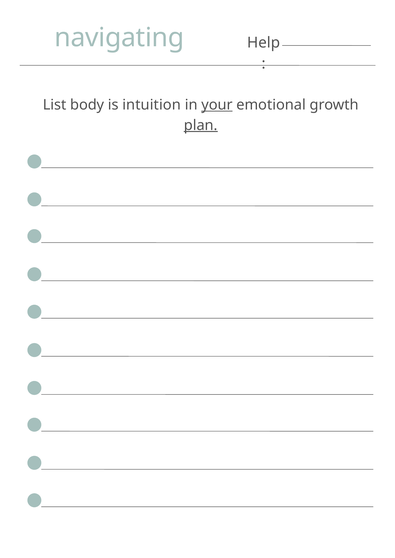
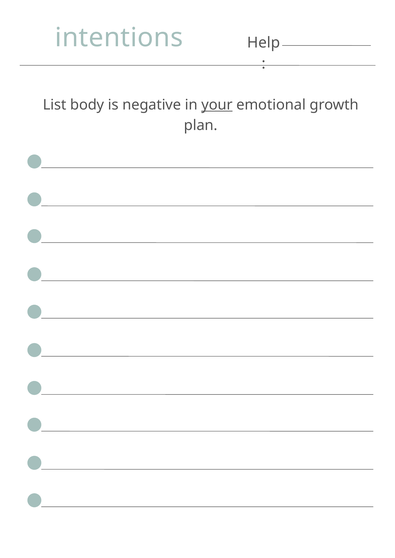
navigating: navigating -> intentions (119, 38)
intuition: intuition -> negative (152, 105)
plan underline: present -> none (201, 125)
